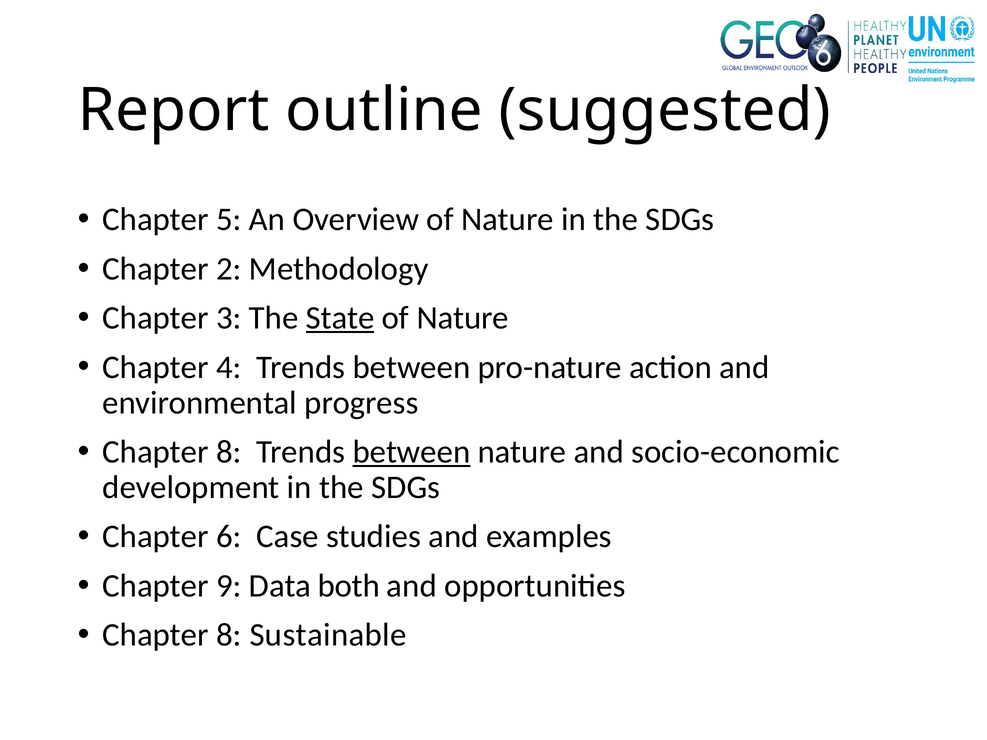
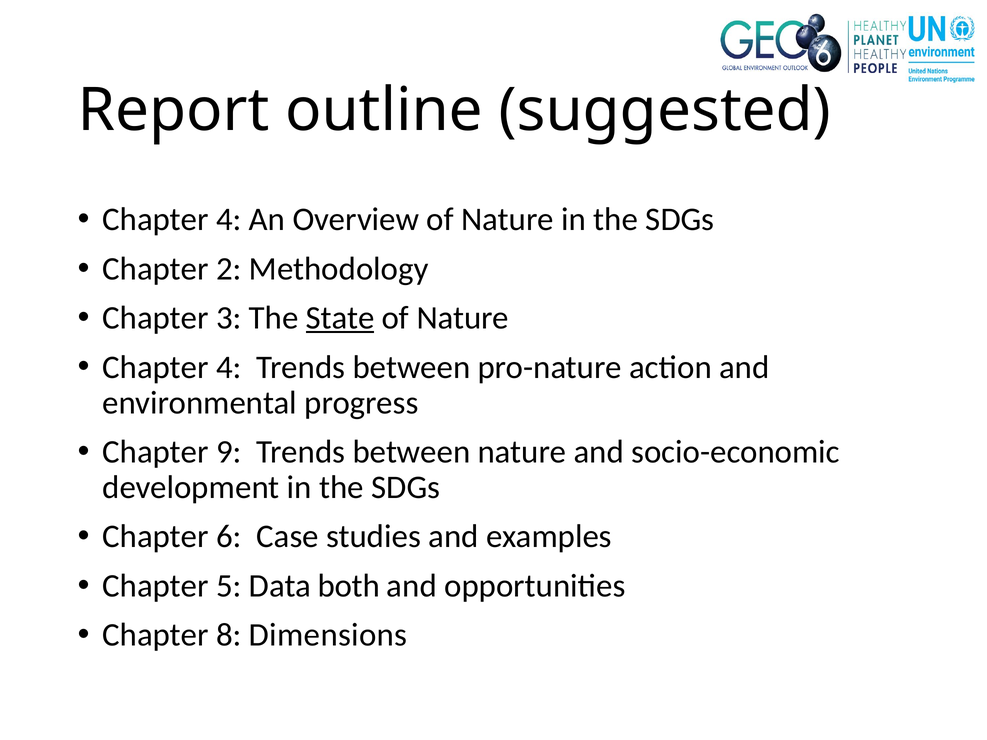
5: 5 -> 4 (229, 220)
8: 8 -> 9 (229, 452)
between underline: present -> none (411, 452)
9: 9 -> 5 (229, 586)
Sustainable: Sustainable -> Dimensions (328, 635)
